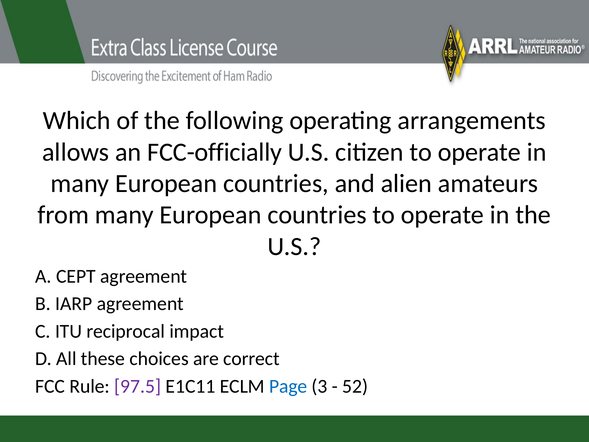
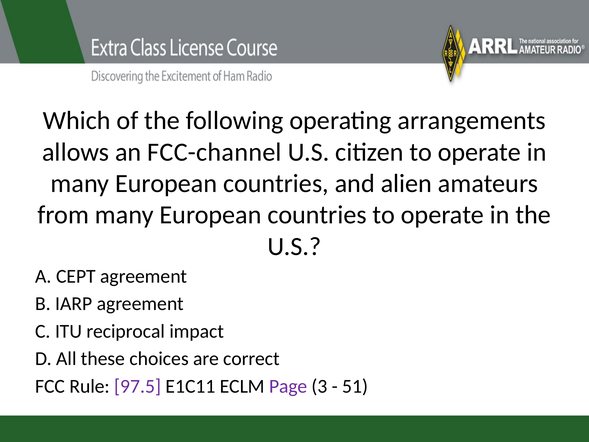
FCC-officially: FCC-officially -> FCC-channel (214, 152)
Page colour: blue -> purple (288, 386)
52: 52 -> 51 (355, 386)
